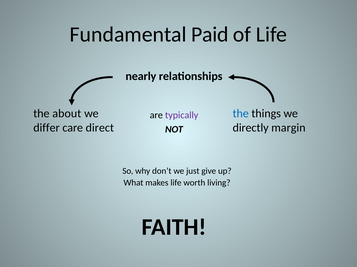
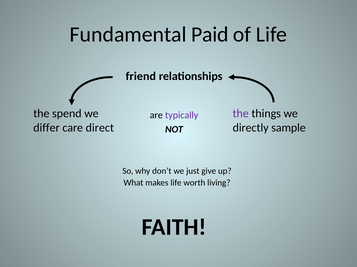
nearly: nearly -> friend (141, 76)
about: about -> spend (67, 114)
the colour: blue -> purple (241, 114)
margin: margin -> sample (288, 128)
